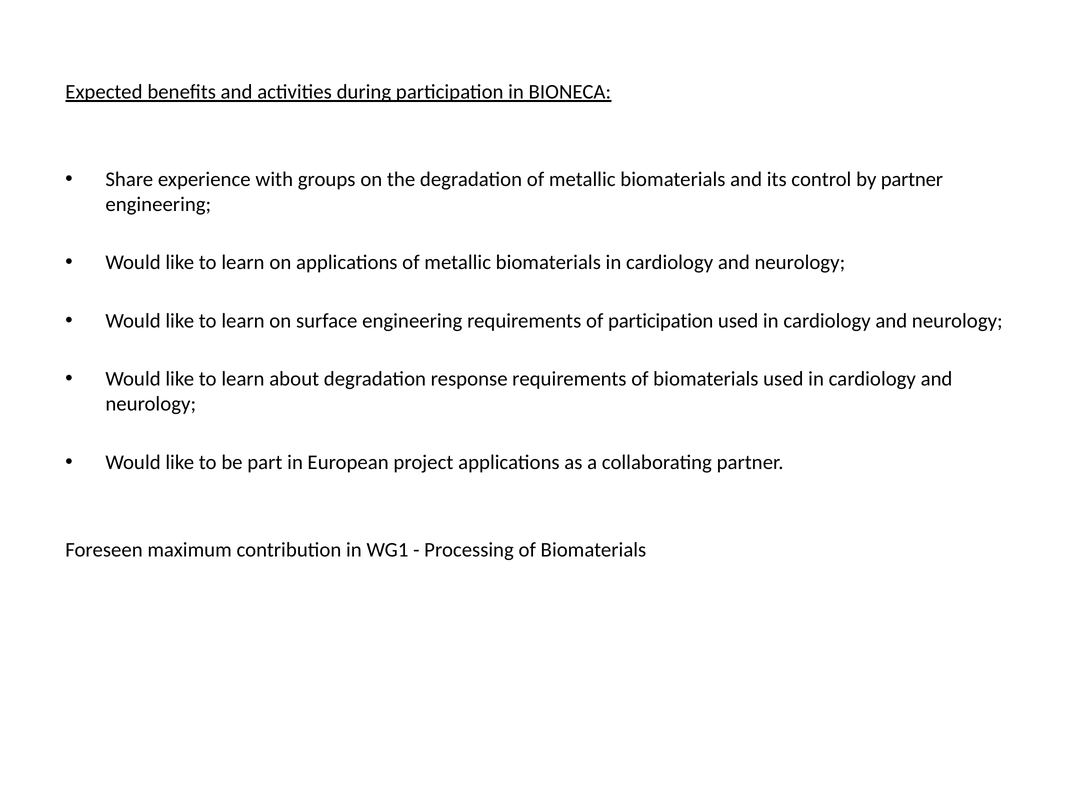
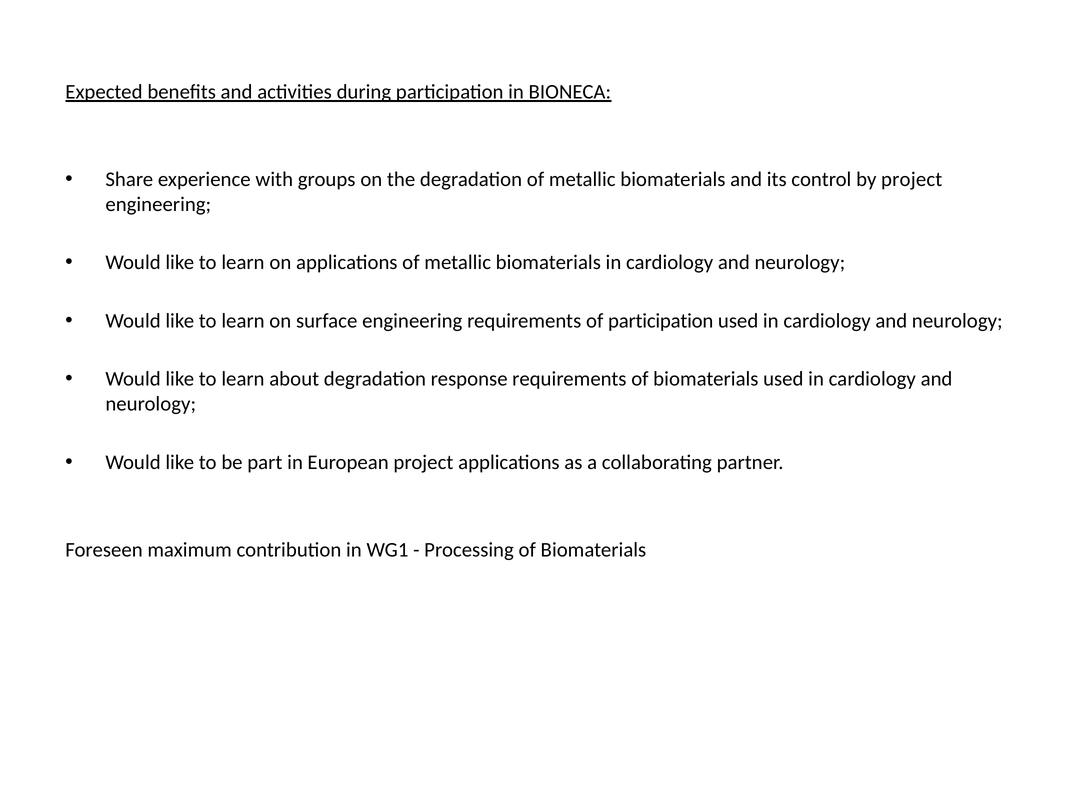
by partner: partner -> project (912, 179)
